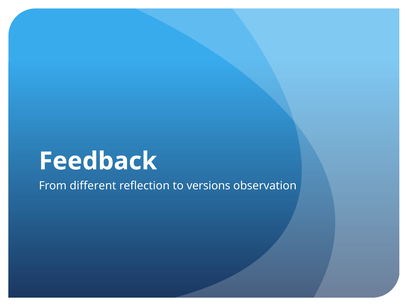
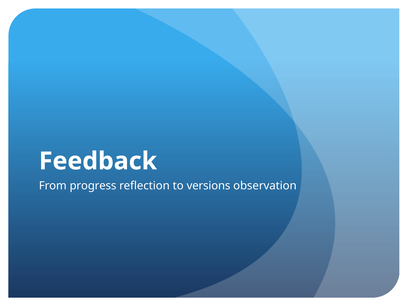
different: different -> progress (93, 186)
